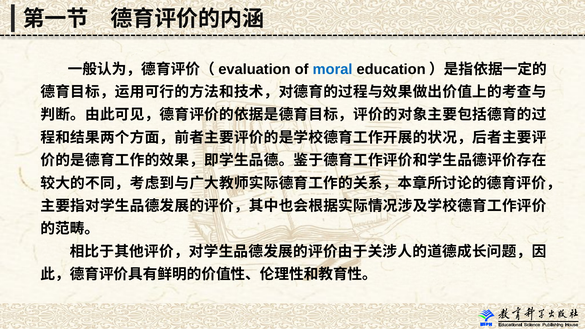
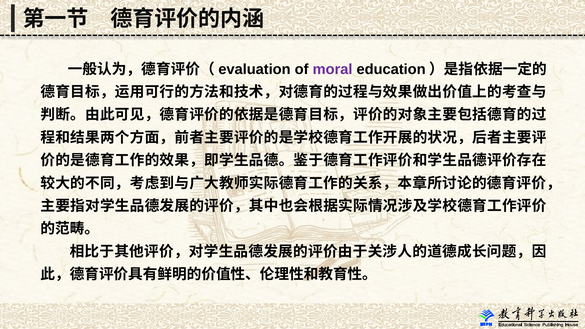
moral colour: blue -> purple (333, 69)
